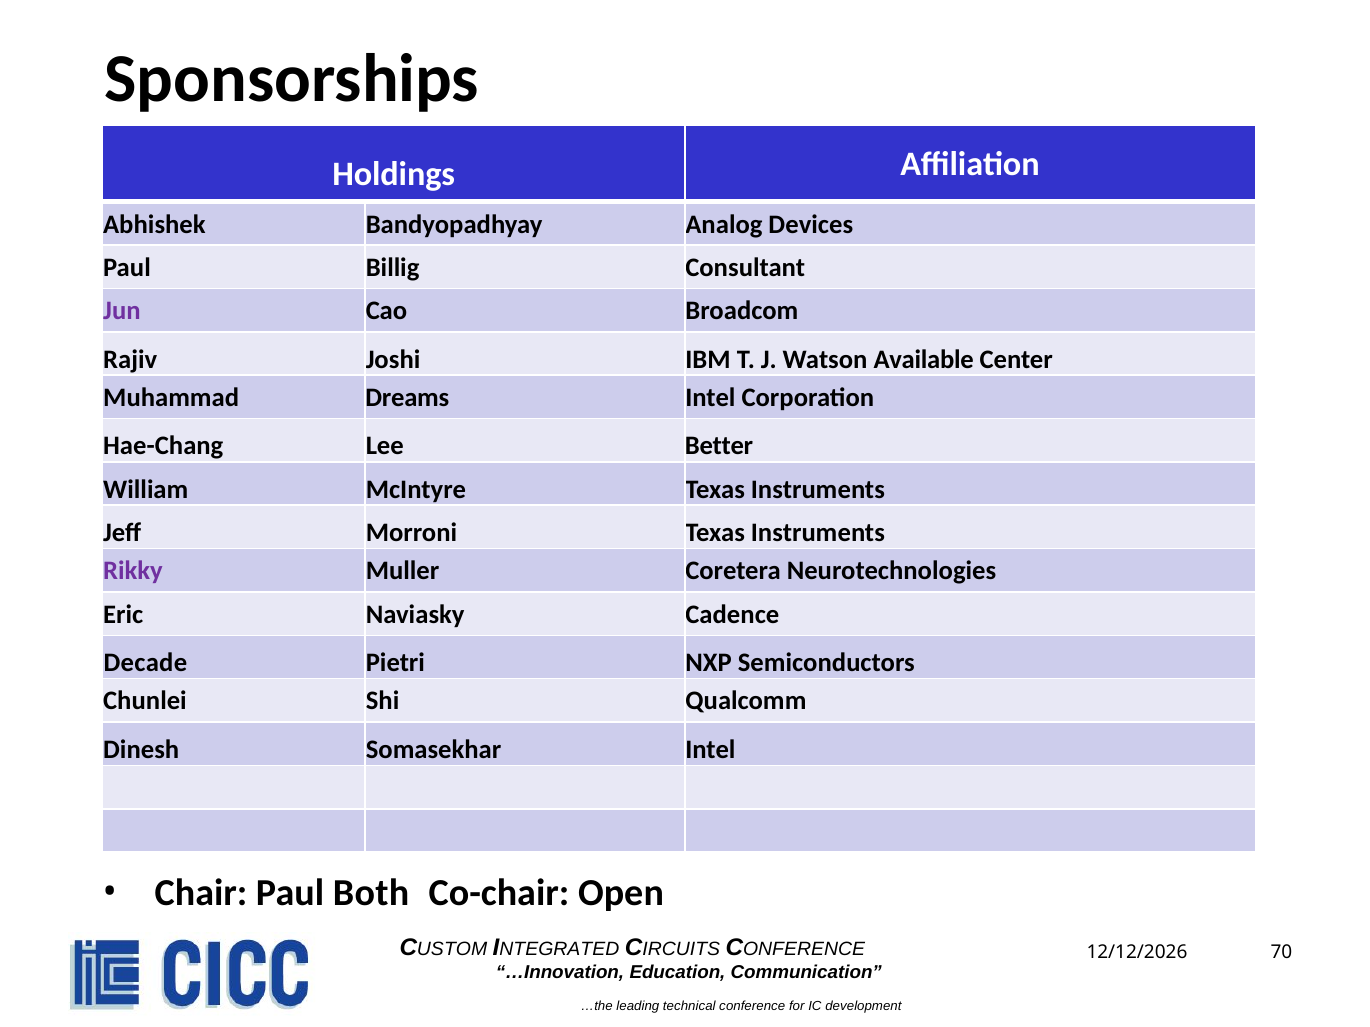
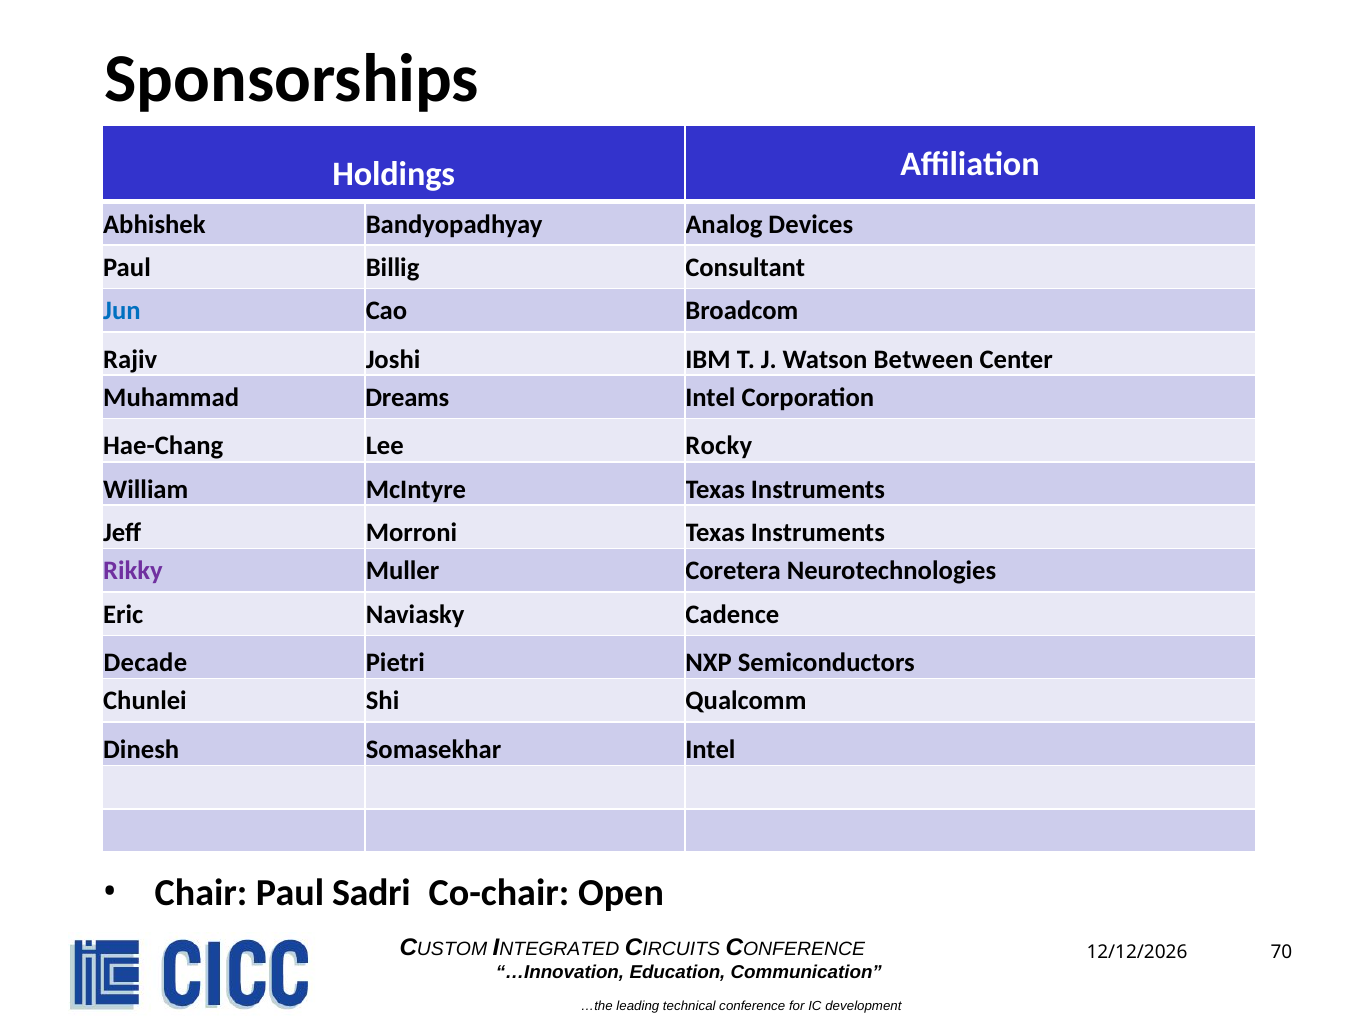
Jun colour: purple -> blue (122, 311)
Available: Available -> Between (923, 360)
Better: Better -> Rocky (719, 446)
Both: Both -> Sadri (371, 893)
